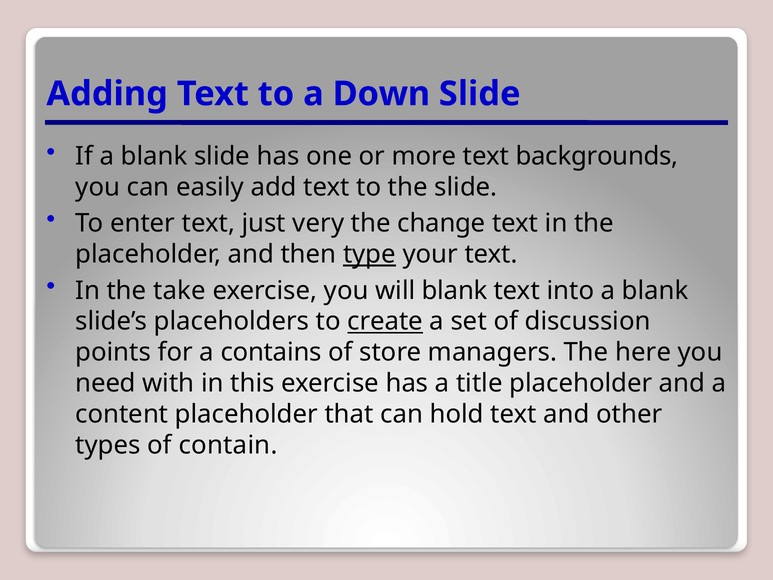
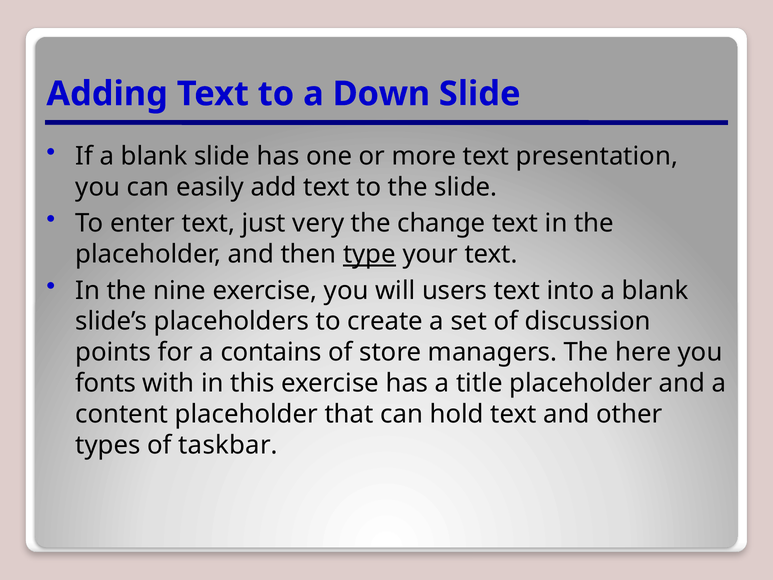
backgrounds: backgrounds -> presentation (597, 156)
take: take -> nine (180, 290)
will blank: blank -> users (455, 290)
create underline: present -> none (385, 321)
need: need -> fonts (106, 383)
contain: contain -> taskbar (228, 445)
